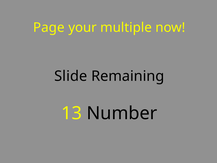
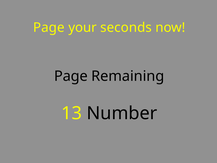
multiple: multiple -> seconds (126, 27)
Slide: Slide -> Page (71, 76)
